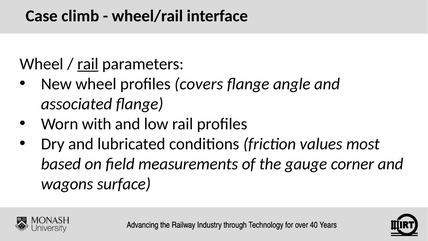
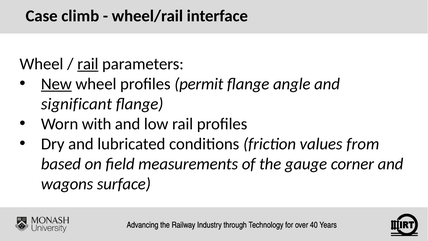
New underline: none -> present (56, 84)
covers: covers -> permit (199, 84)
associated: associated -> significant (77, 104)
most: most -> from (363, 144)
